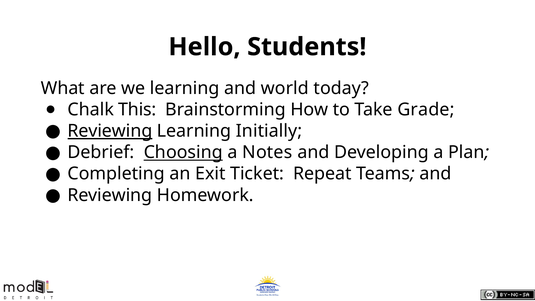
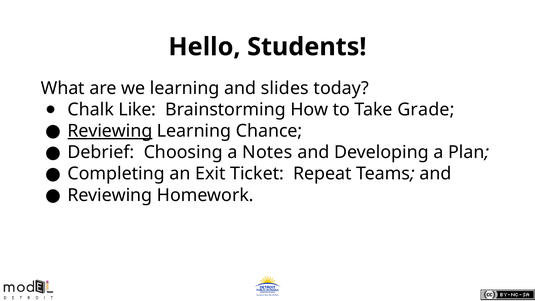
world: world -> slides (285, 88)
This: This -> Like (137, 110)
Initially: Initially -> Chance (269, 131)
Choosing underline: present -> none (183, 152)
